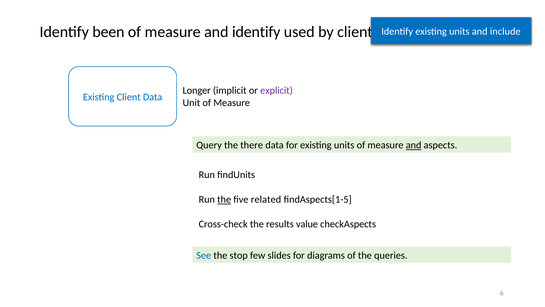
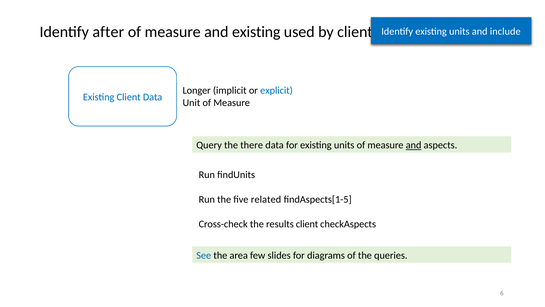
been: been -> after (108, 32)
and identify: identify -> existing (256, 32)
explicit colour: purple -> blue (277, 90)
the underline: present -> none (224, 199)
results value: value -> client (307, 224)
stop: stop -> area (239, 255)
